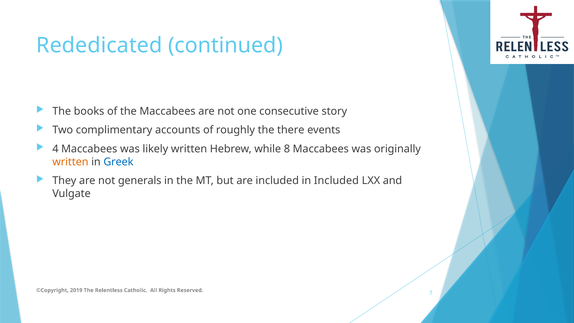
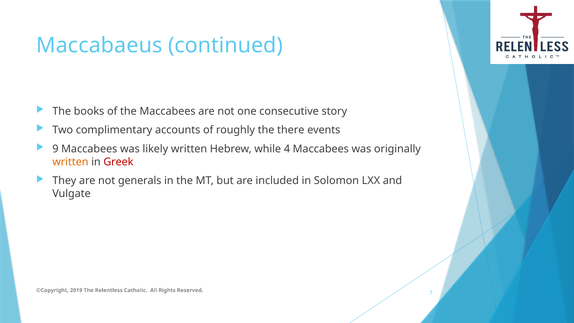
Rededicated: Rededicated -> Maccabaeus (99, 45)
4: 4 -> 9 (55, 149)
8: 8 -> 4 (287, 149)
Greek colour: blue -> red (118, 162)
in Included: Included -> Solomon (336, 181)
